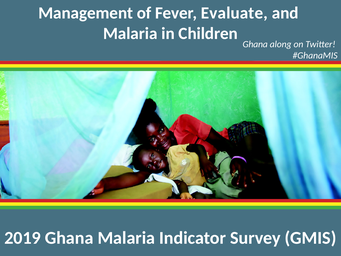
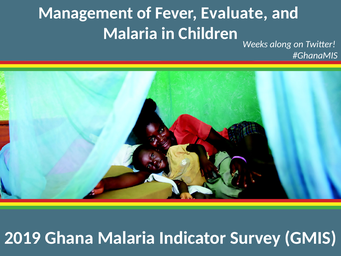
Ghana: Ghana -> Weeks (255, 44)
